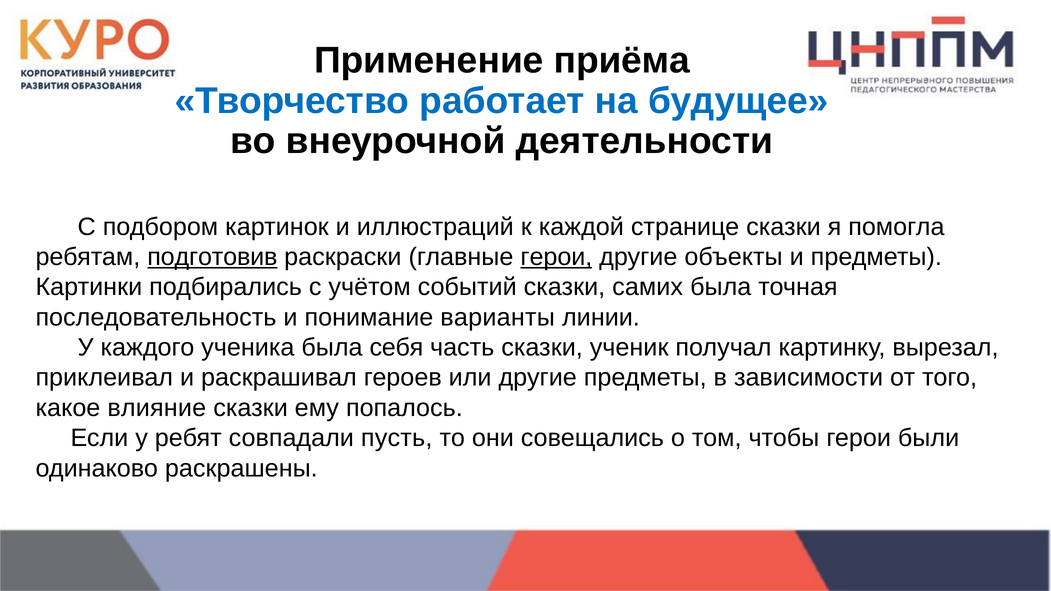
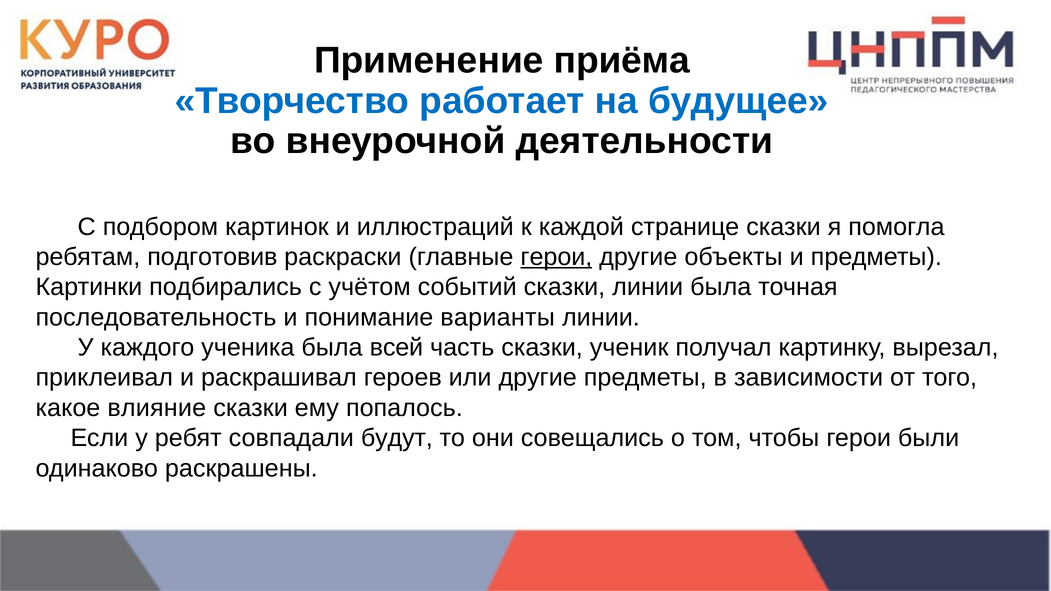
подготовив underline: present -> none (212, 257)
сказки самих: самих -> линии (648, 287)
себя: себя -> всей (396, 348)
пусть: пусть -> будут (397, 438)
